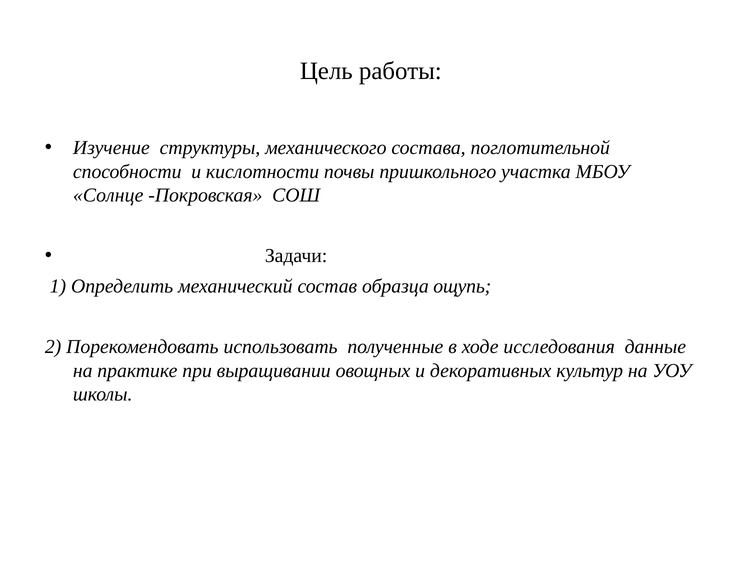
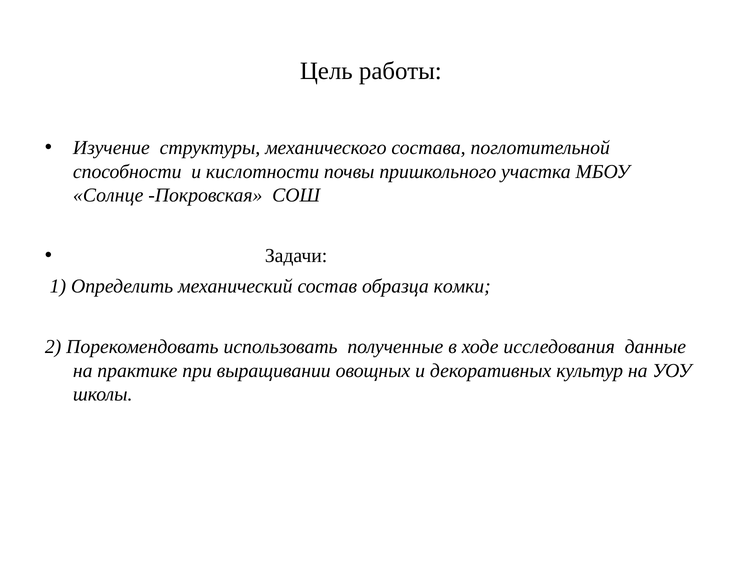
ощупь: ощупь -> комки (462, 286)
